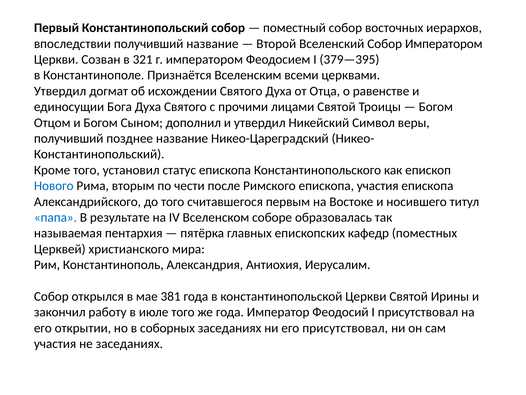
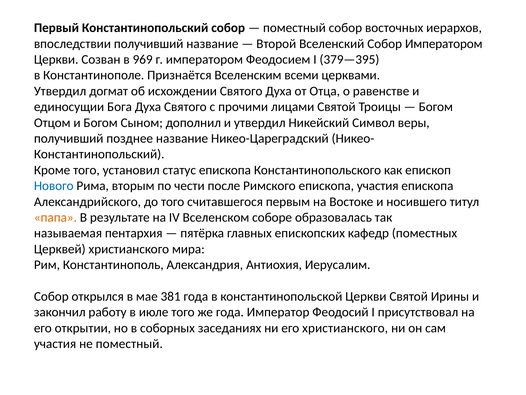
321: 321 -> 969 (143, 59)
папа colour: blue -> orange (55, 217)
его присутствовал: присутствовал -> христианского (345, 328)
не заседаниях: заседаниях -> поместный (129, 343)
